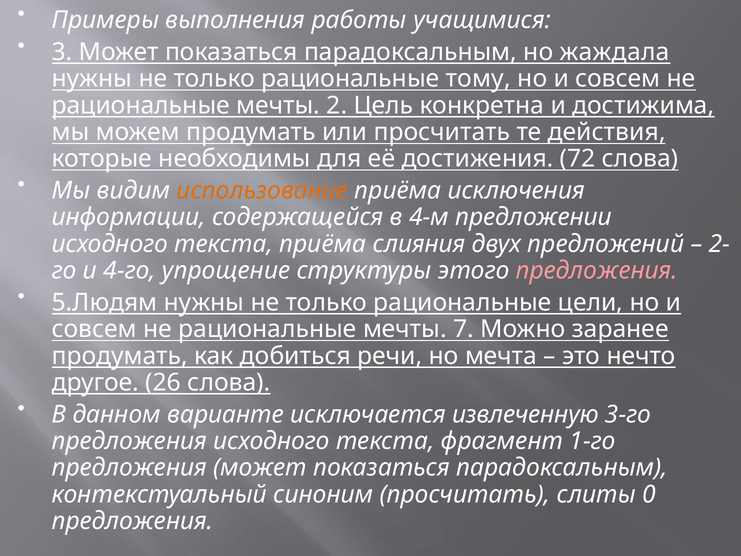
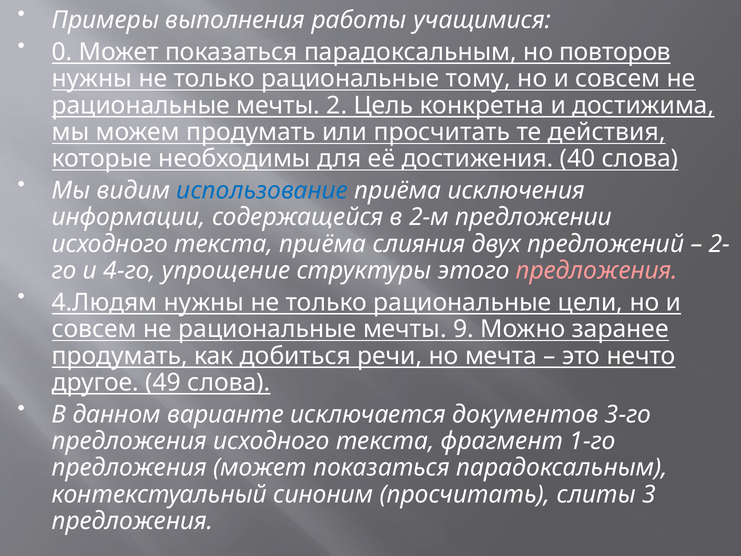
3: 3 -> 0 (62, 52)
жаждала: жаждала -> повторов (615, 52)
72: 72 -> 40 (578, 159)
использование colour: orange -> blue (262, 191)
4-м: 4-м -> 2-м (429, 217)
5.Людям: 5.Людям -> 4.Людям (105, 302)
7: 7 -> 9 (463, 329)
26: 26 -> 49 (163, 382)
извлеченную: извлеченную -> документов (525, 414)
0: 0 -> 3 (649, 494)
